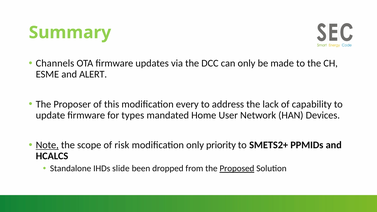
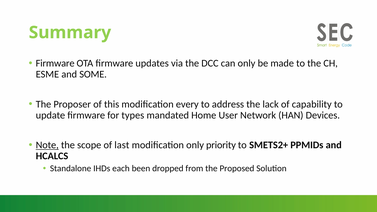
Channels: Channels -> Firmware (55, 63)
ALERT: ALERT -> SOME (93, 74)
risk: risk -> last (122, 145)
slide: slide -> each (121, 169)
Proposed underline: present -> none (237, 169)
